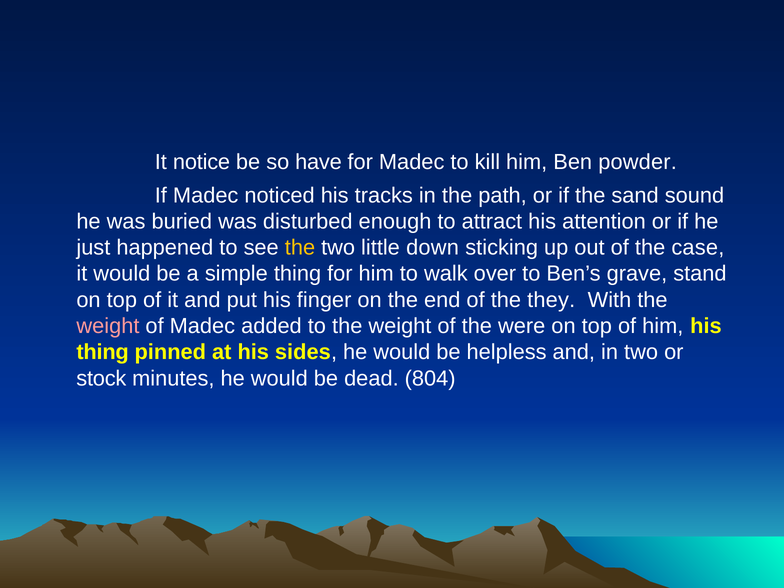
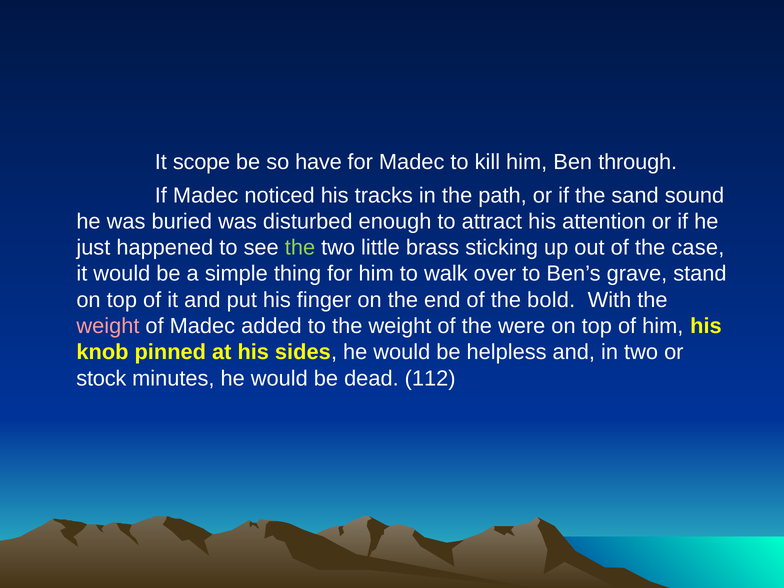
notice: notice -> scope (202, 162)
powder: powder -> through (638, 162)
the colour: yellow -> light green (300, 248)
down: down -> brass (433, 248)
they: they -> bold (551, 300)
thing: thing -> knob (102, 352)
804: 804 -> 112 (430, 378)
